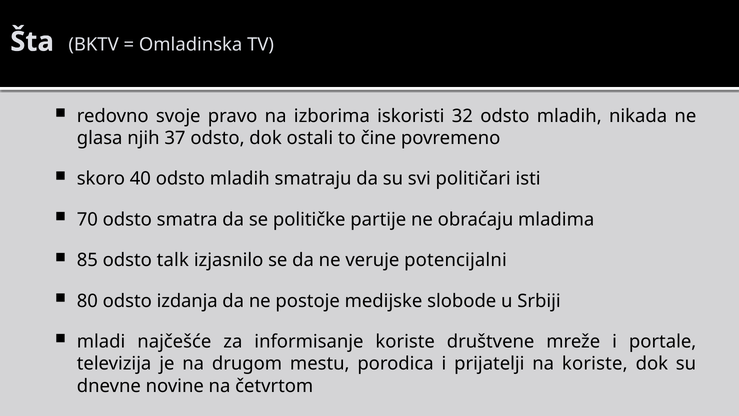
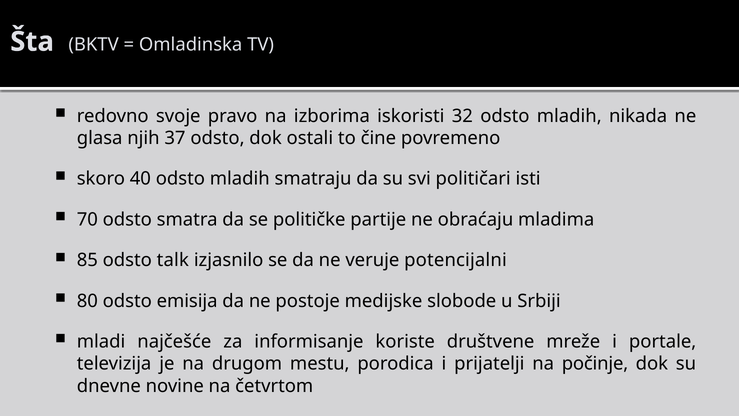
izdanja: izdanja -> emisija (187, 301)
na koriste: koriste -> počinje (595, 364)
